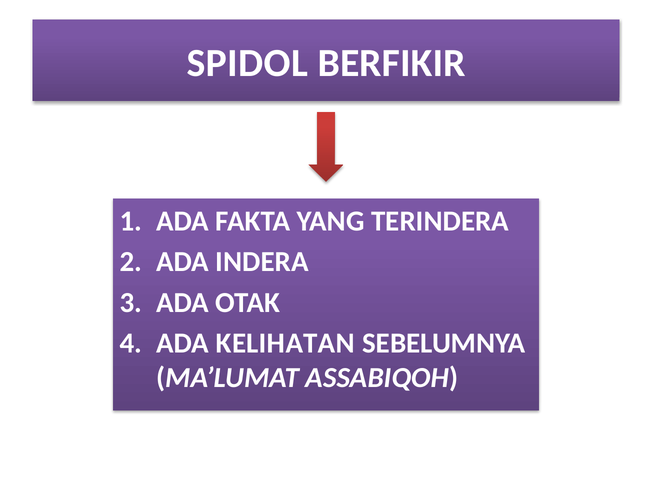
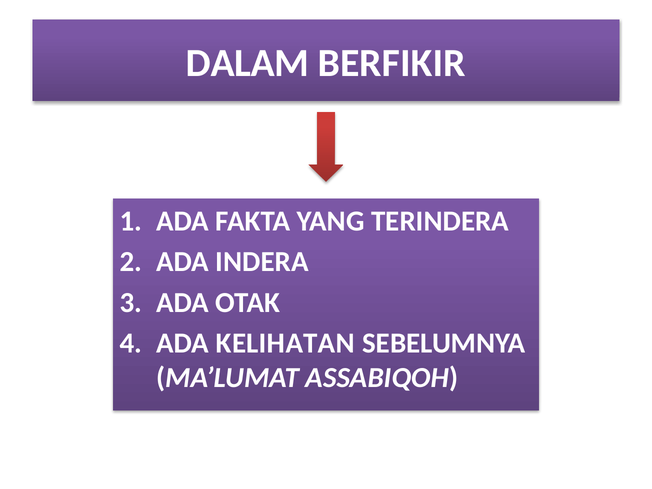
SPIDOL: SPIDOL -> DALAM (248, 63)
